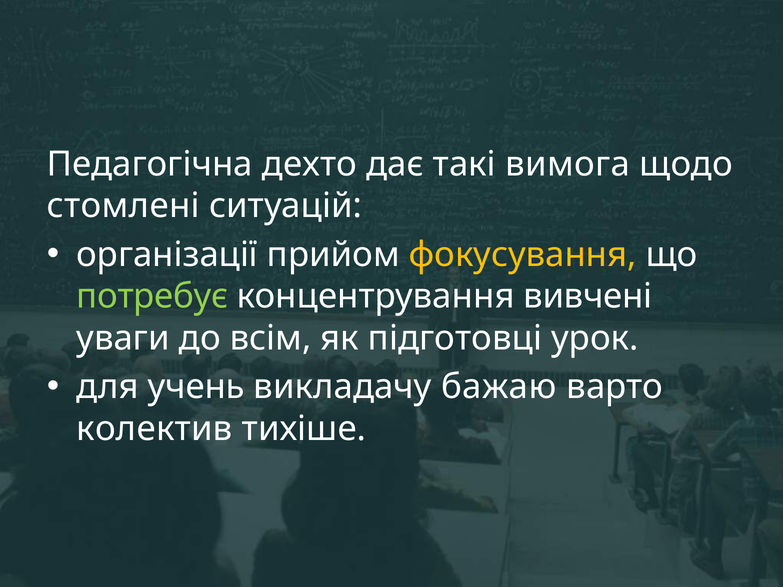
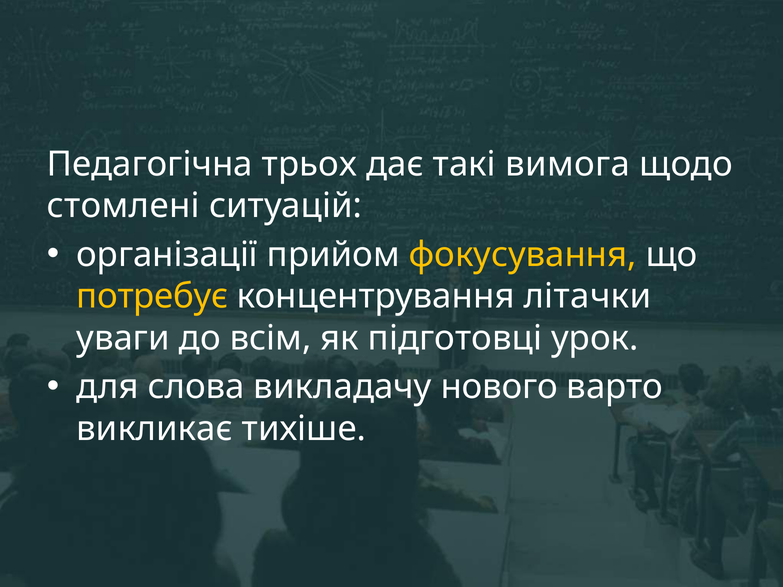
дехто: дехто -> трьох (309, 164)
потребує colour: light green -> yellow (152, 297)
вивчені: вивчені -> літачки (587, 297)
учень: учень -> слова (196, 387)
бажаю: бажаю -> нового (499, 387)
колектив: колектив -> викликає (155, 429)
